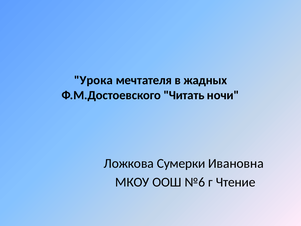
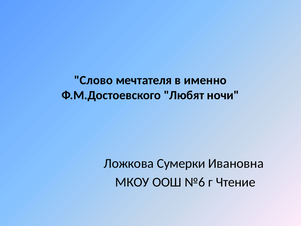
Урока: Урока -> Слово (93, 80)
жадных: жадных -> именно (205, 80)
Читать: Читать -> Любят (184, 95)
